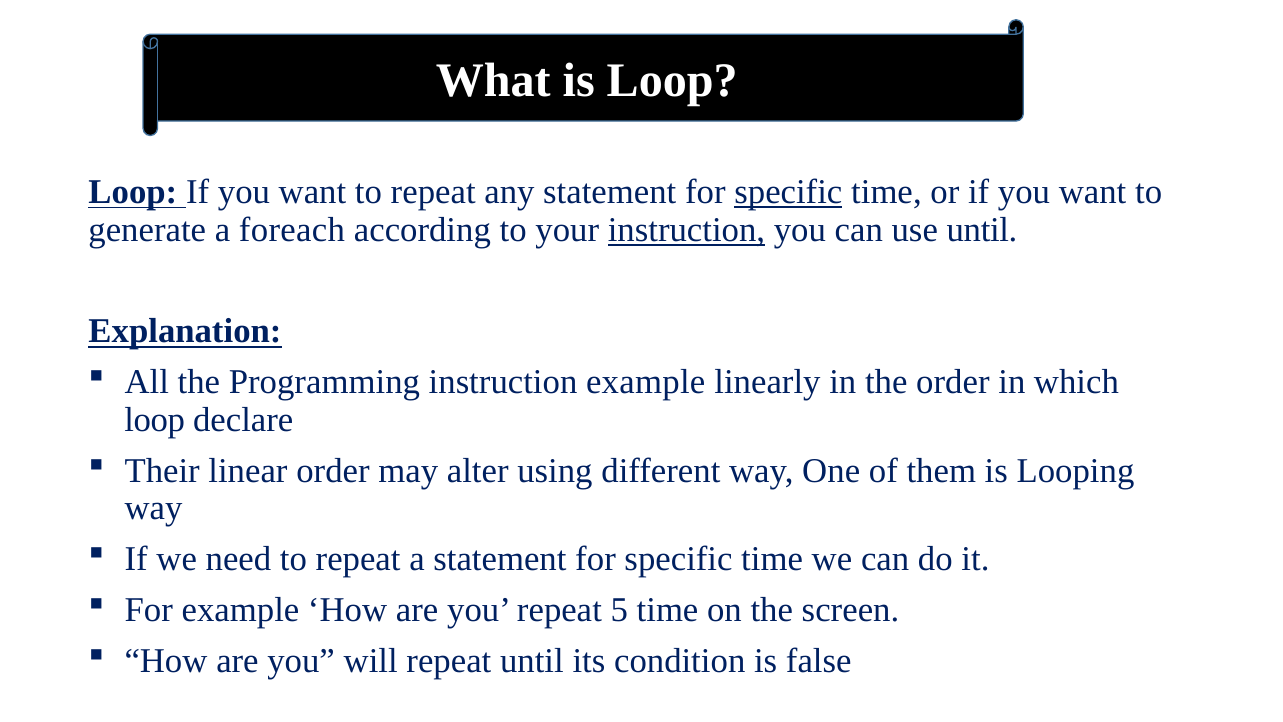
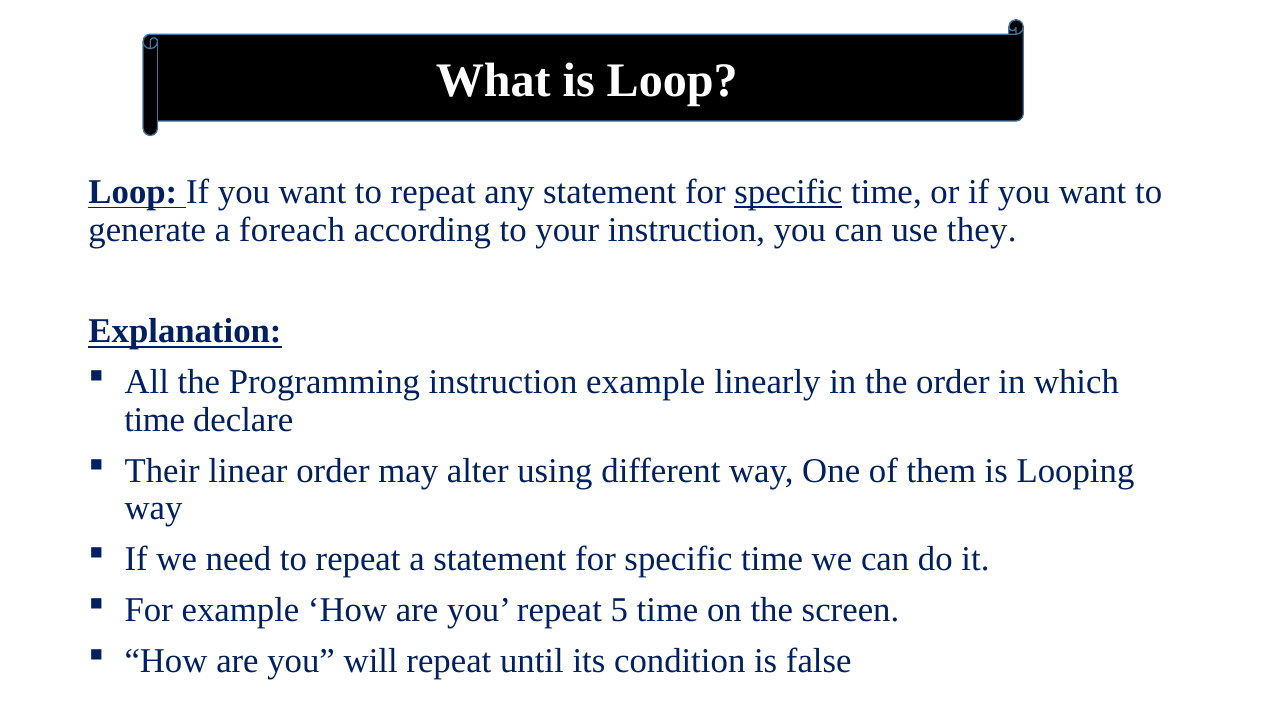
instruction underline: present -> none (686, 230)
use until: until -> they (982, 230)
loop: loop -> time (155, 420)
